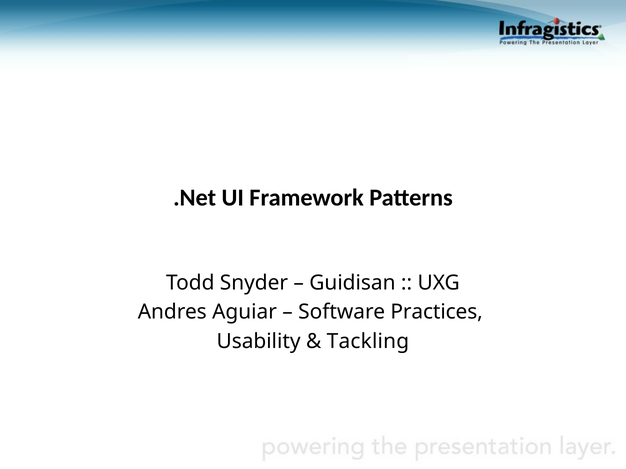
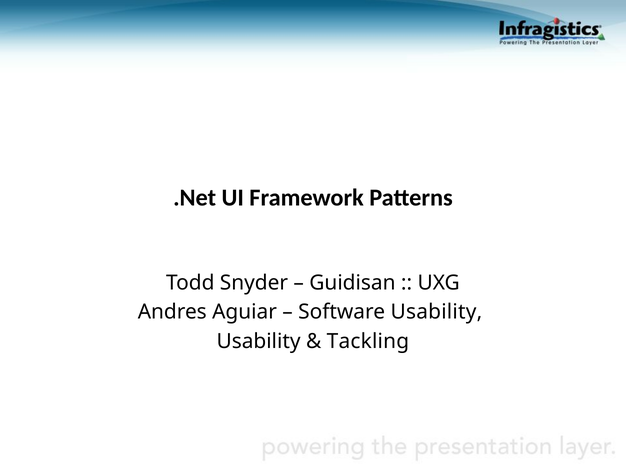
Software Practices: Practices -> Usability (436, 312)
